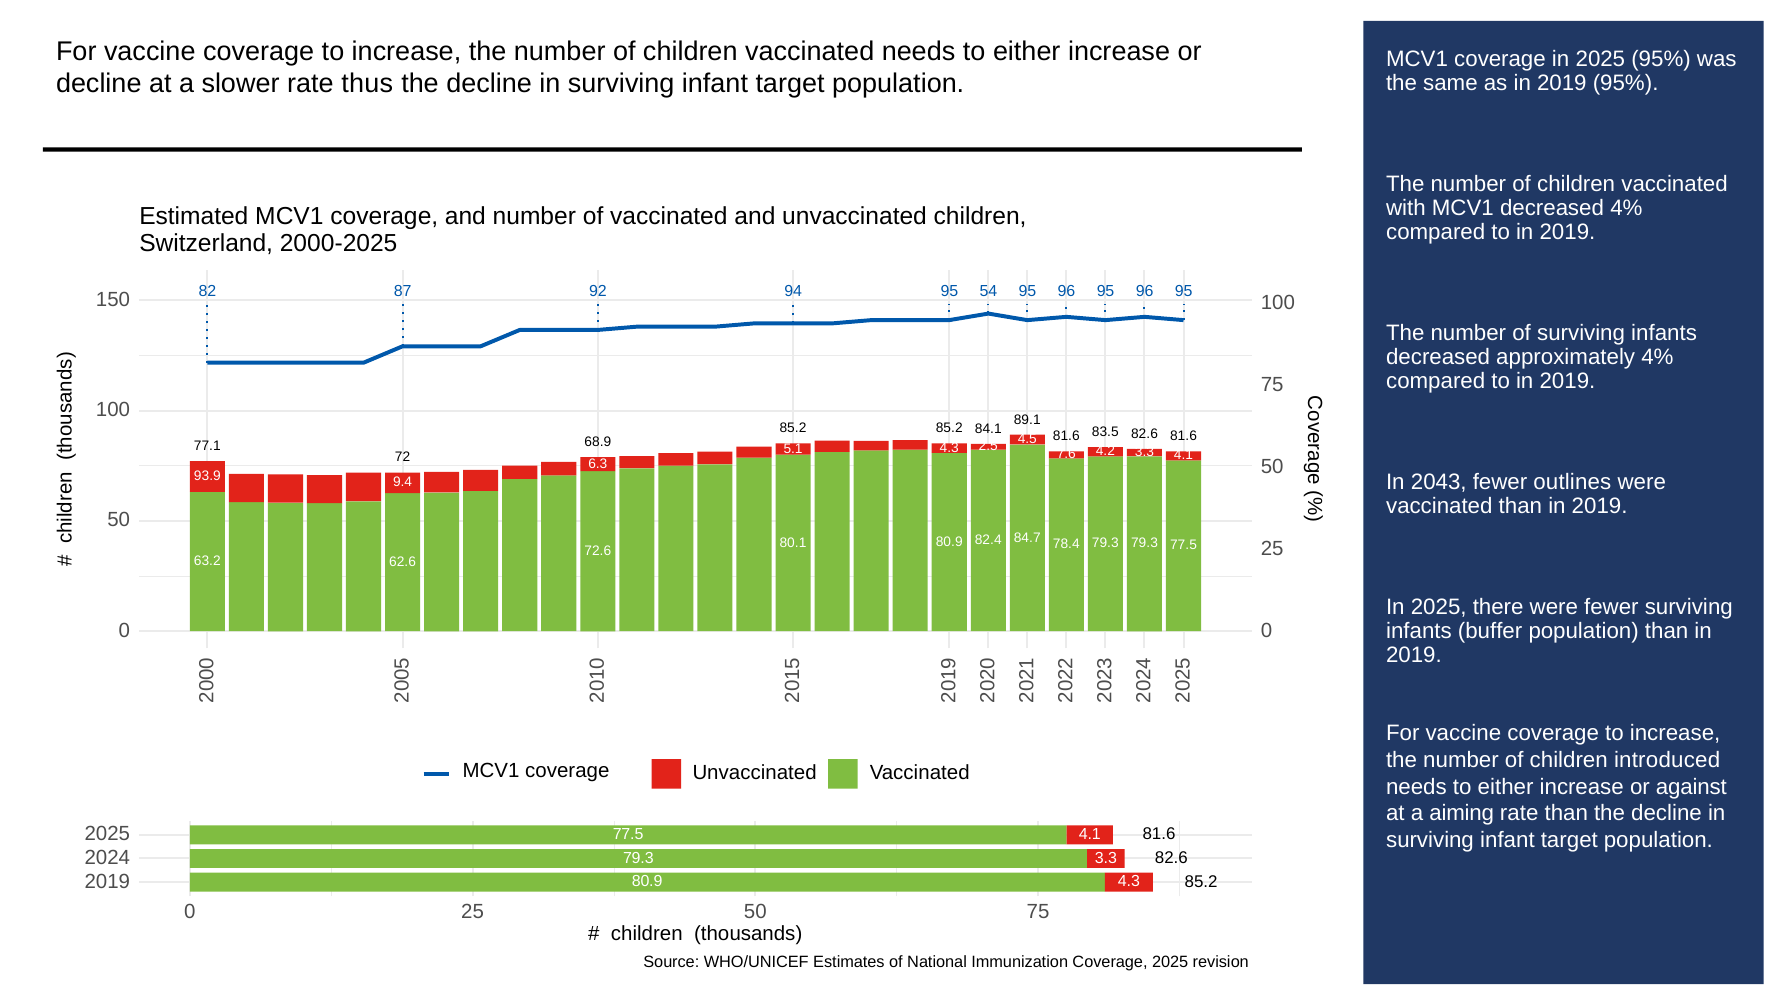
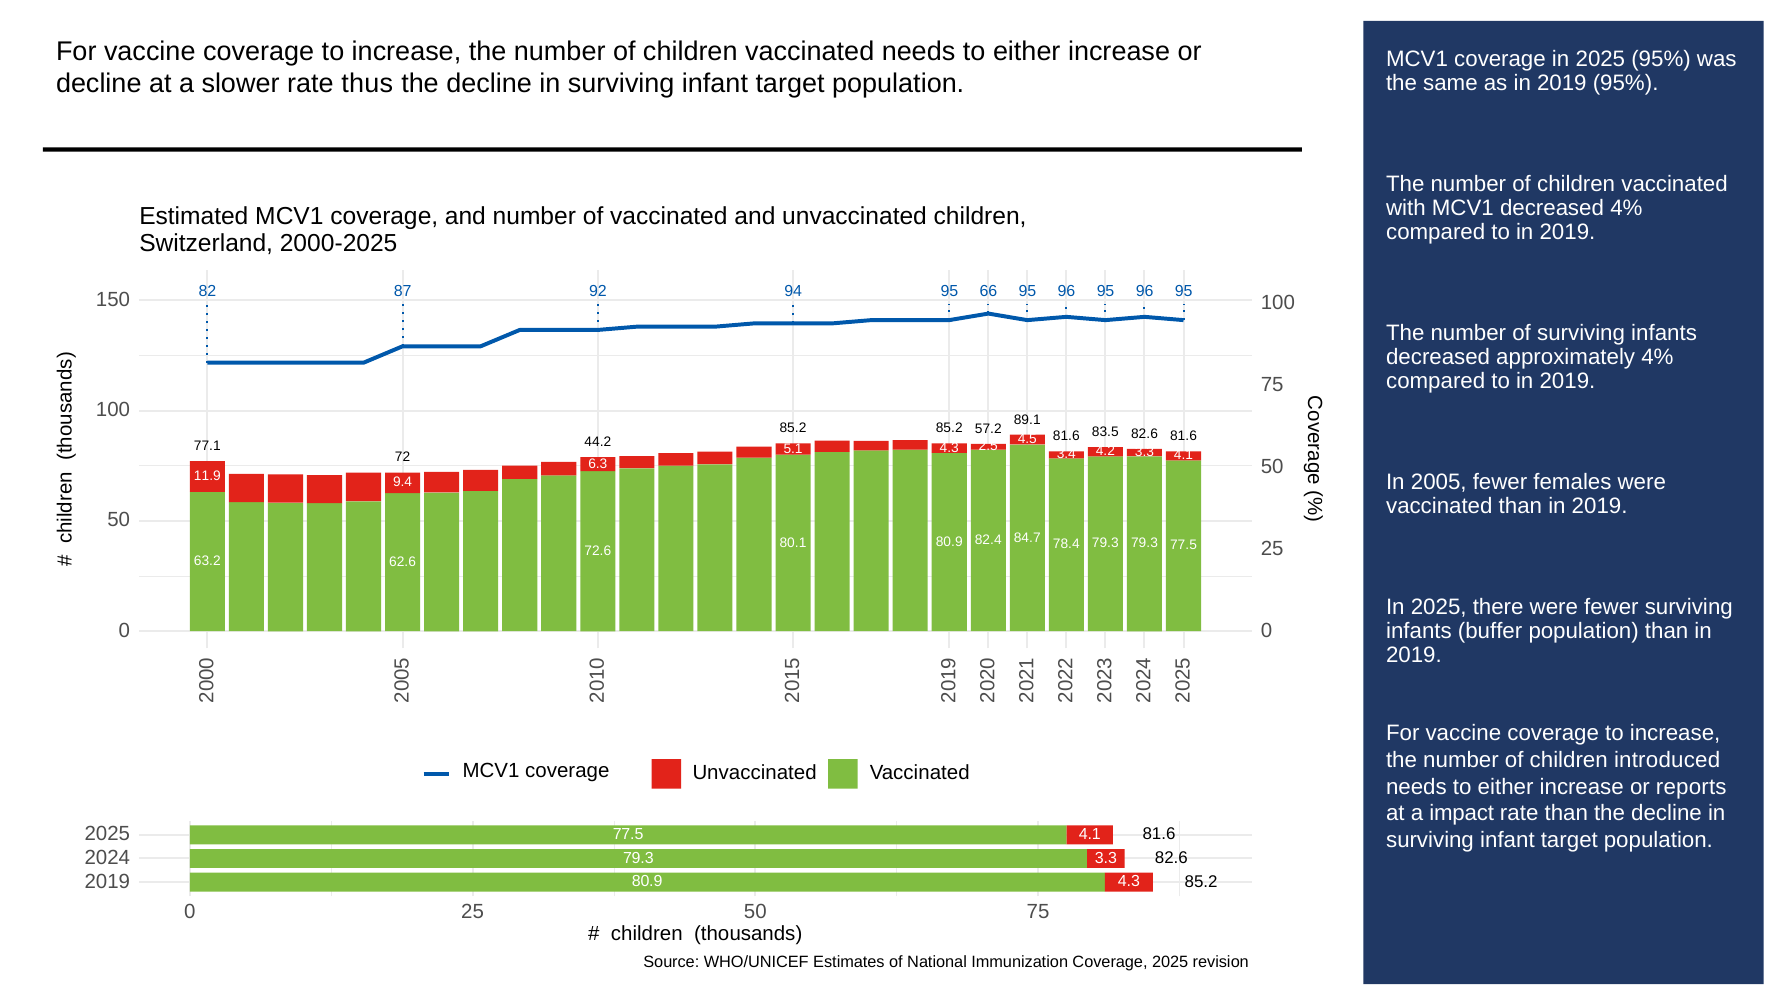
54: 54 -> 66 (988, 291)
84.1: 84.1 -> 57.2 (988, 429)
68.9: 68.9 -> 44.2 (598, 442)
7.6: 7.6 -> 3.4 (1066, 454)
93.9: 93.9 -> 11.9 (207, 476)
2043: 2043 -> 2005 (1439, 482)
outlines: outlines -> females (1572, 482)
against: against -> reports (1691, 786)
aiming: aiming -> impact (1462, 813)
